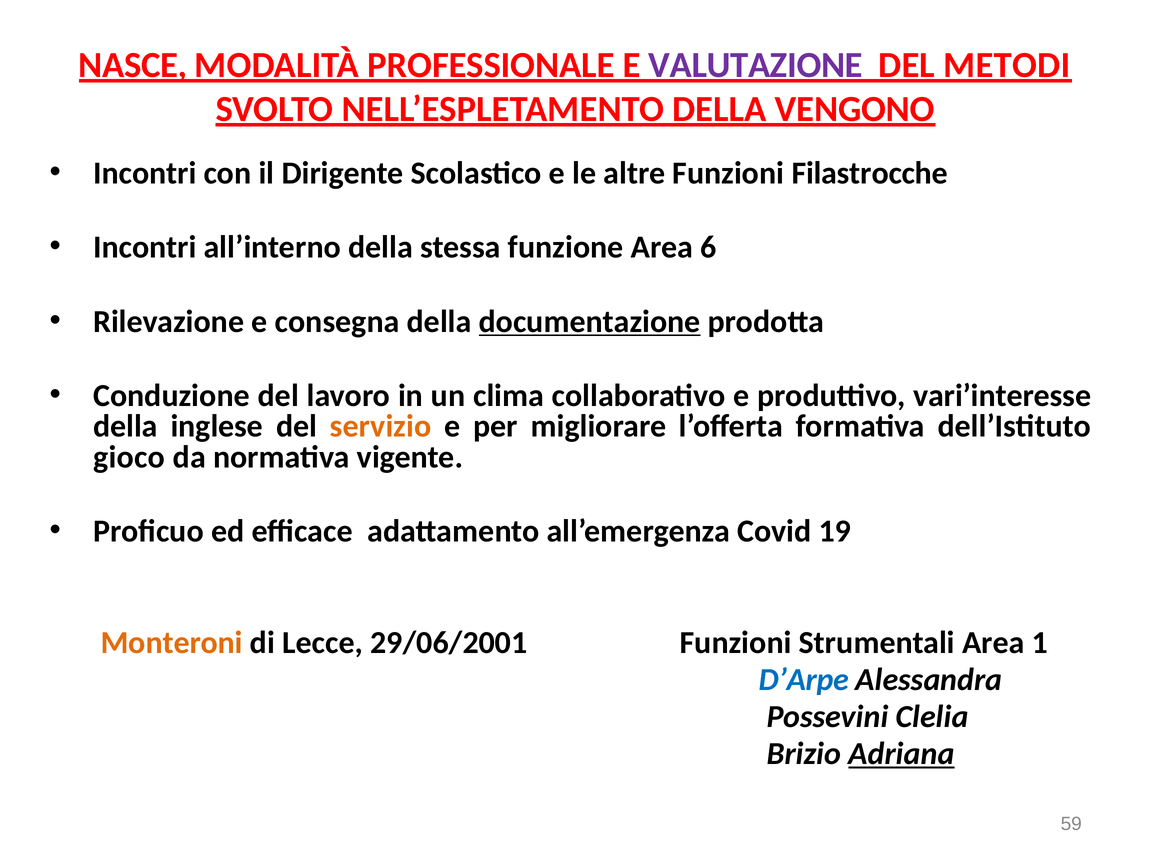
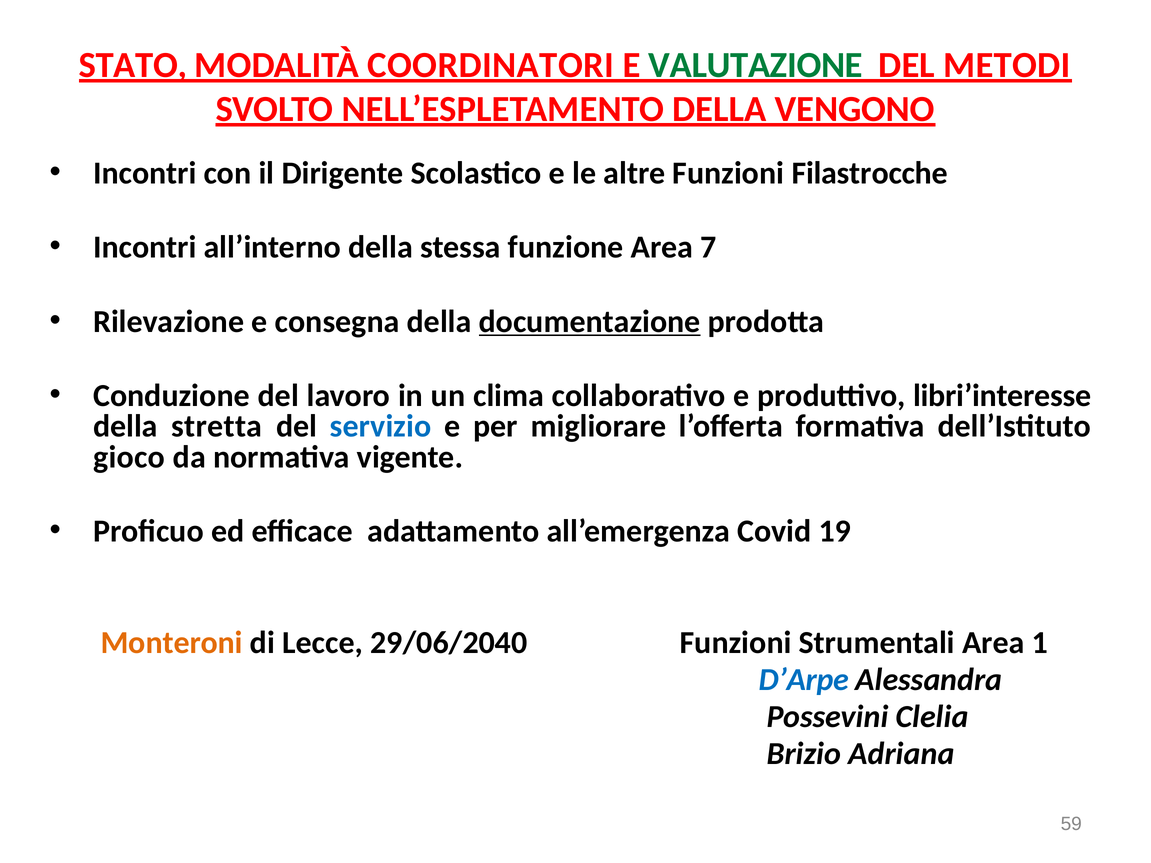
NASCE: NASCE -> STATO (133, 65)
PROFESSIONALE: PROFESSIONALE -> COORDINATORI (491, 65)
VALUTAZIONE colour: purple -> green (756, 65)
6: 6 -> 7 (708, 247)
vari’interesse: vari’interesse -> libri’interesse (1002, 396)
inglese: inglese -> stretta (217, 427)
servizio colour: orange -> blue (381, 427)
29/06/2001: 29/06/2001 -> 29/06/2040 (449, 643)
Adriana underline: present -> none (901, 754)
